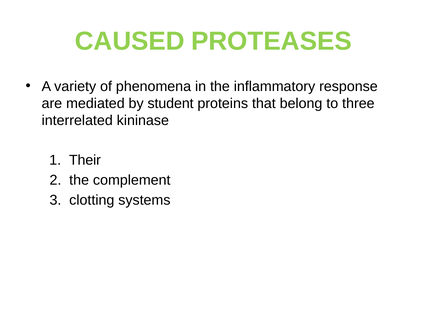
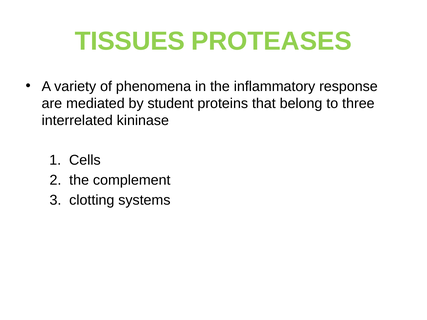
CAUSED: CAUSED -> TISSUES (130, 41)
Their: Their -> Cells (85, 160)
